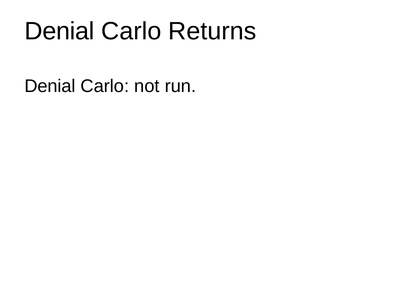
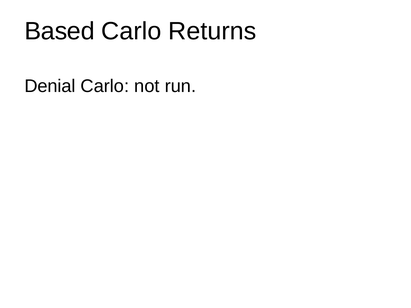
Denial: Denial -> Based (60, 31)
